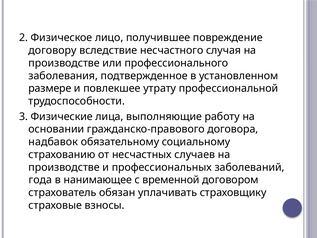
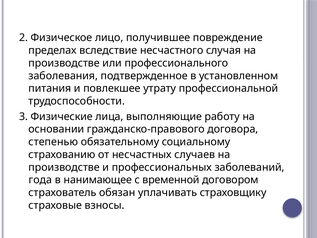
договору: договору -> пределах (53, 50)
размере: размере -> питания (50, 88)
надбавок: надбавок -> степенью (53, 142)
